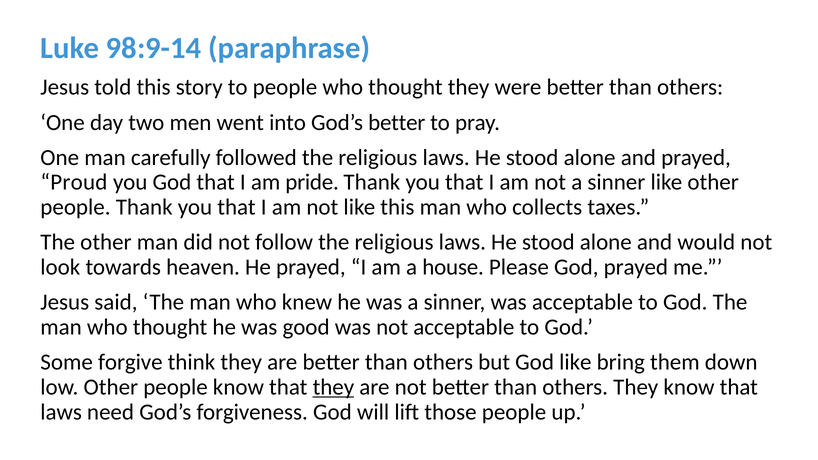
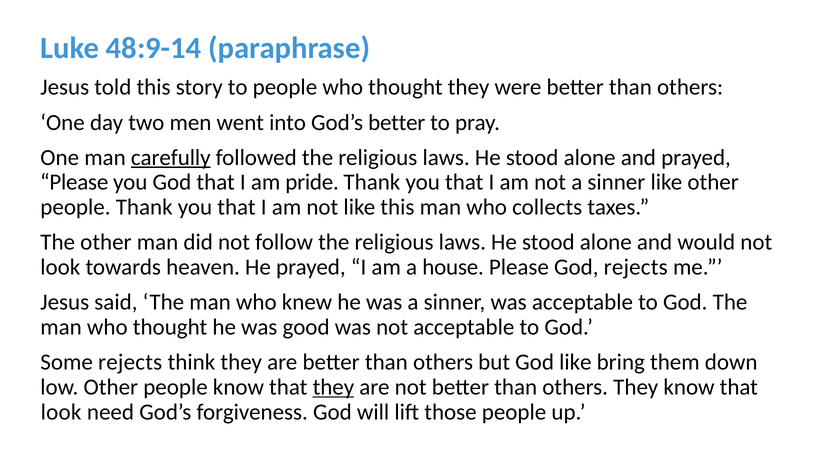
98:9-14: 98:9-14 -> 48:9-14 (154, 48)
carefully underline: none -> present (171, 158)
Proud: Proud -> Please (74, 182)
God prayed: prayed -> rejects (636, 267)
Some forgive: forgive -> rejects (130, 362)
laws: laws -> look (61, 412)
